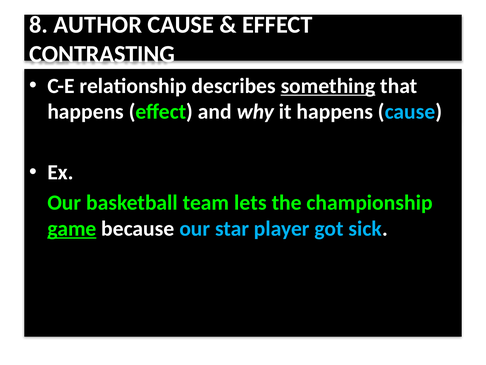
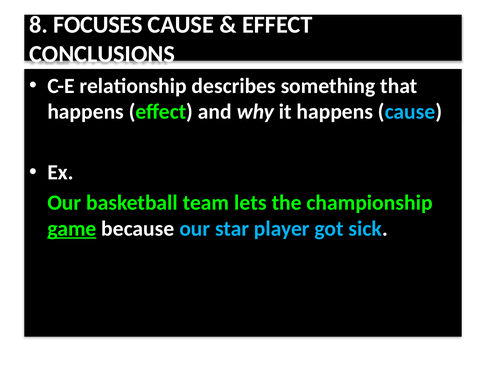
AUTHOR: AUTHOR -> FOCUSES (98, 25)
CONTRASTING: CONTRASTING -> CONCLUSIONS (102, 54)
something underline: present -> none (328, 86)
